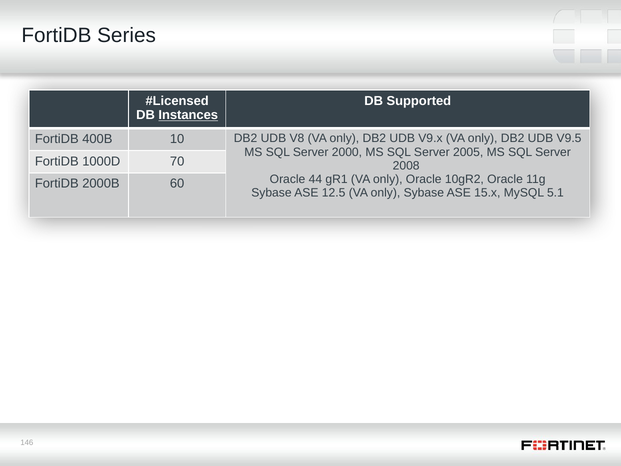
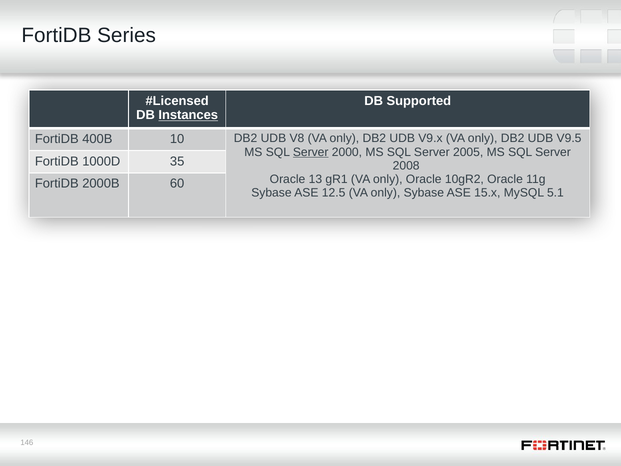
Server underline: none -> present (311, 152)
70: 70 -> 35 (177, 161)
44: 44 -> 13 (315, 179)
